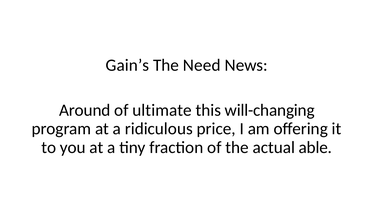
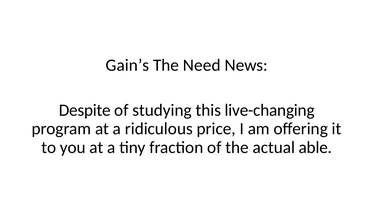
Around: Around -> Despite (85, 110)
ultimate: ultimate -> studying (162, 110)
will-changing: will-changing -> live-changing (270, 110)
